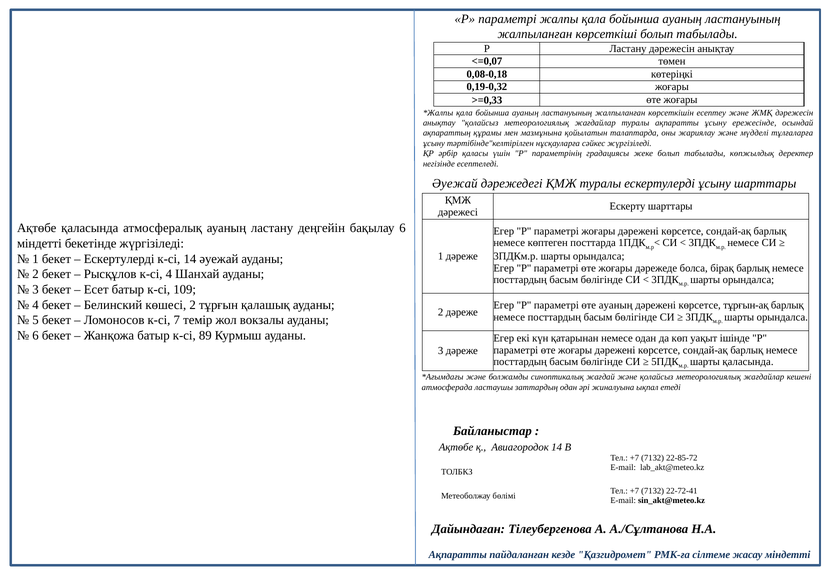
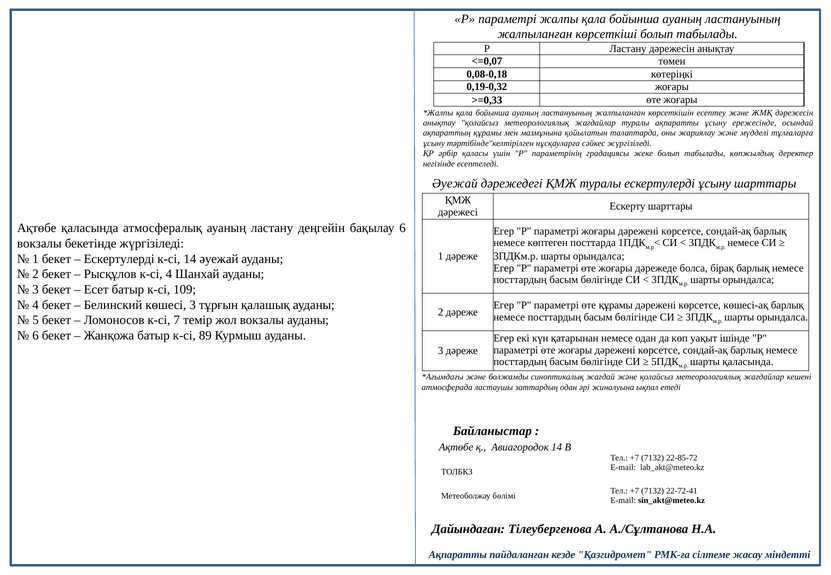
міндетті: міндетті -> вокзалы (39, 244)
көшесі 2: 2 -> 3 (193, 305)
өте ауаның: ауаның -> құрамы (616, 306)
тұрғын-ақ: тұрғын-ақ -> көшесі-ақ (746, 306)
